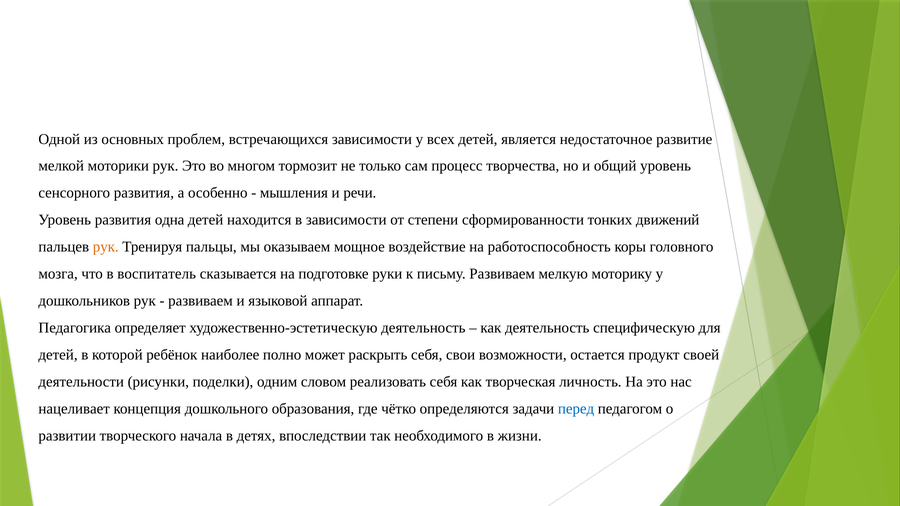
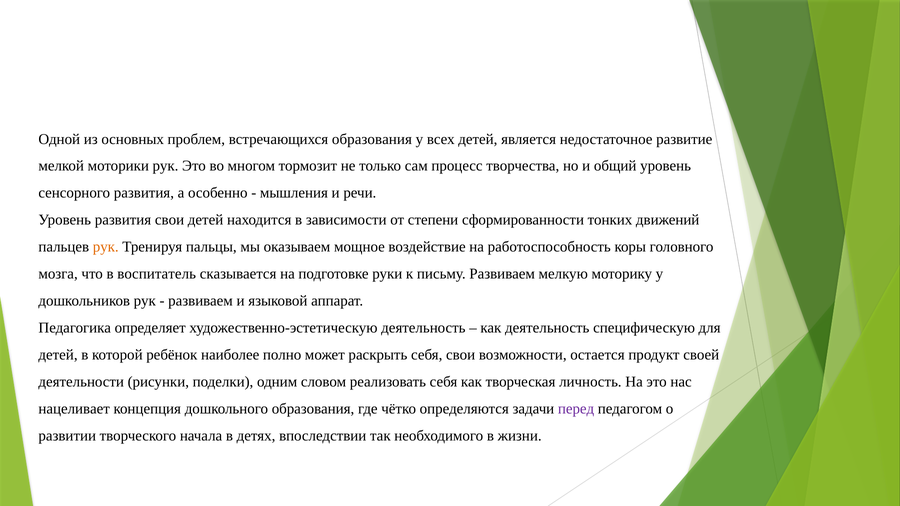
встречающихся зависимости: зависимости -> образования (372, 139)
развития одна: одна -> свои (170, 220)
перед colour: blue -> purple (576, 409)
